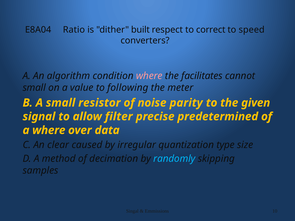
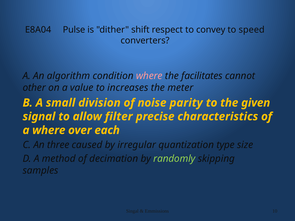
Ratio: Ratio -> Pulse (74, 30)
built: built -> shift (140, 30)
correct: correct -> convey (211, 30)
small: small -> other (34, 88)
following: following -> increases (128, 88)
resistor: resistor -> division (99, 103)
predetermined: predetermined -> characteristics (218, 117)
data: data -> each (107, 130)
clear: clear -> three (58, 145)
randomly colour: light blue -> light green (174, 159)
